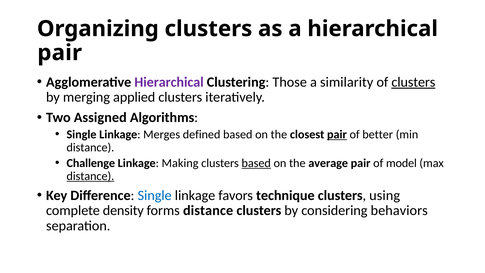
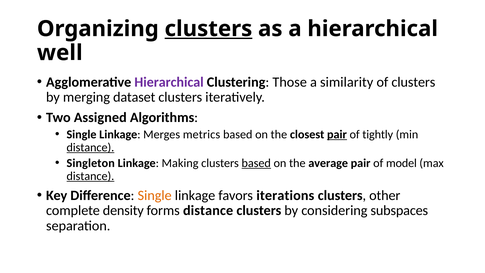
clusters underline: none -> present (208, 29)
pair: pair -> well (60, 53)
clusters underline: present -> none (413, 82)
applied: applied -> dataset (134, 97)
defined: defined -> metrics (202, 134)
better: better -> tightly (378, 134)
distance underline: none -> present (90, 147)
Challenge: Challenge -> Singleton (91, 163)
Single colour: blue -> orange (155, 195)
technique: technique -> iterations (285, 195)
using: using -> other (385, 195)
behaviors: behaviors -> subspaces (399, 210)
